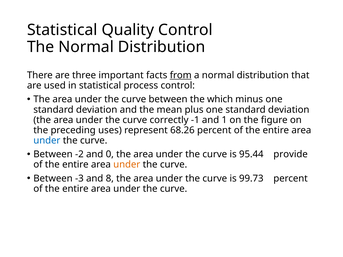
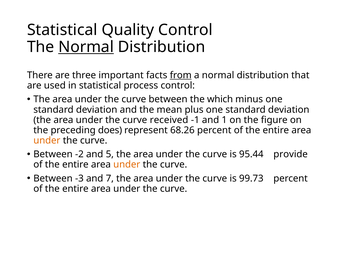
Normal underline: none -> present (86, 47)
correctly: correctly -> received (169, 120)
uses: uses -> does (110, 130)
under colour: blue -> orange (47, 141)
0: 0 -> 5 (110, 154)
8: 8 -> 7 (110, 179)
